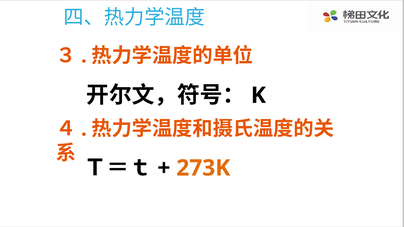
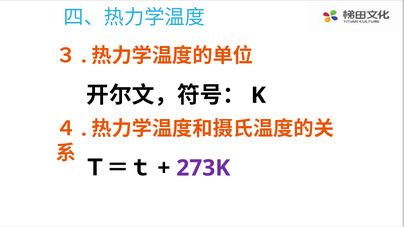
273K colour: orange -> purple (203, 168)
